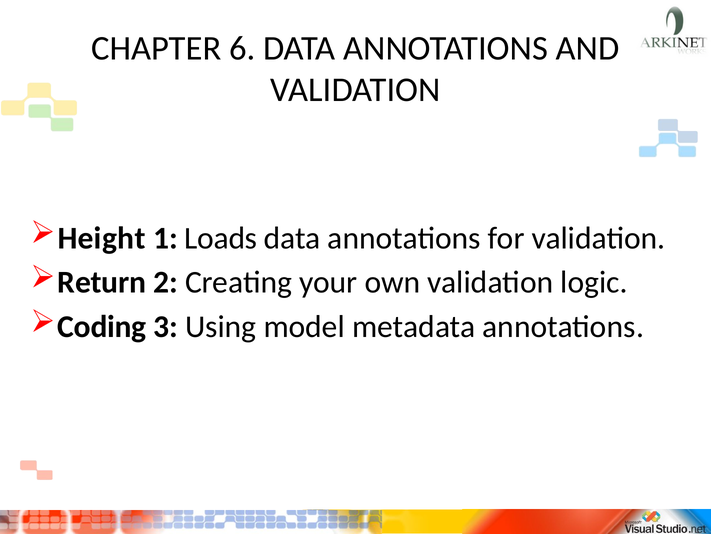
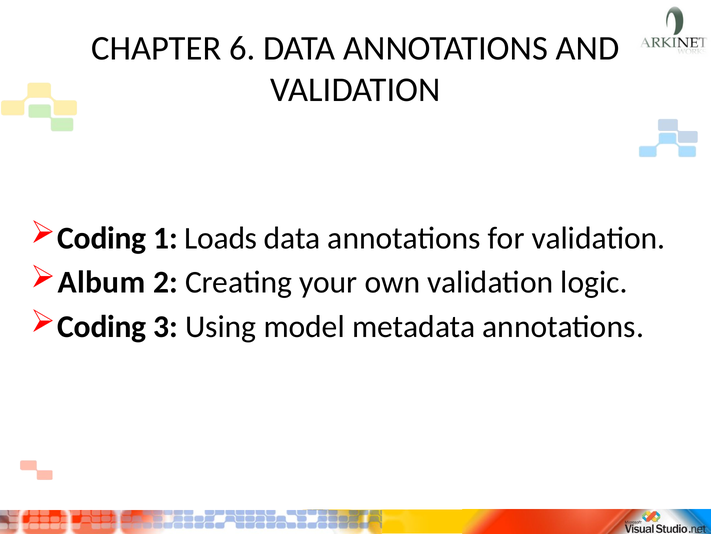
Height: Height -> Coding (102, 238)
Return: Return -> Album (102, 282)
